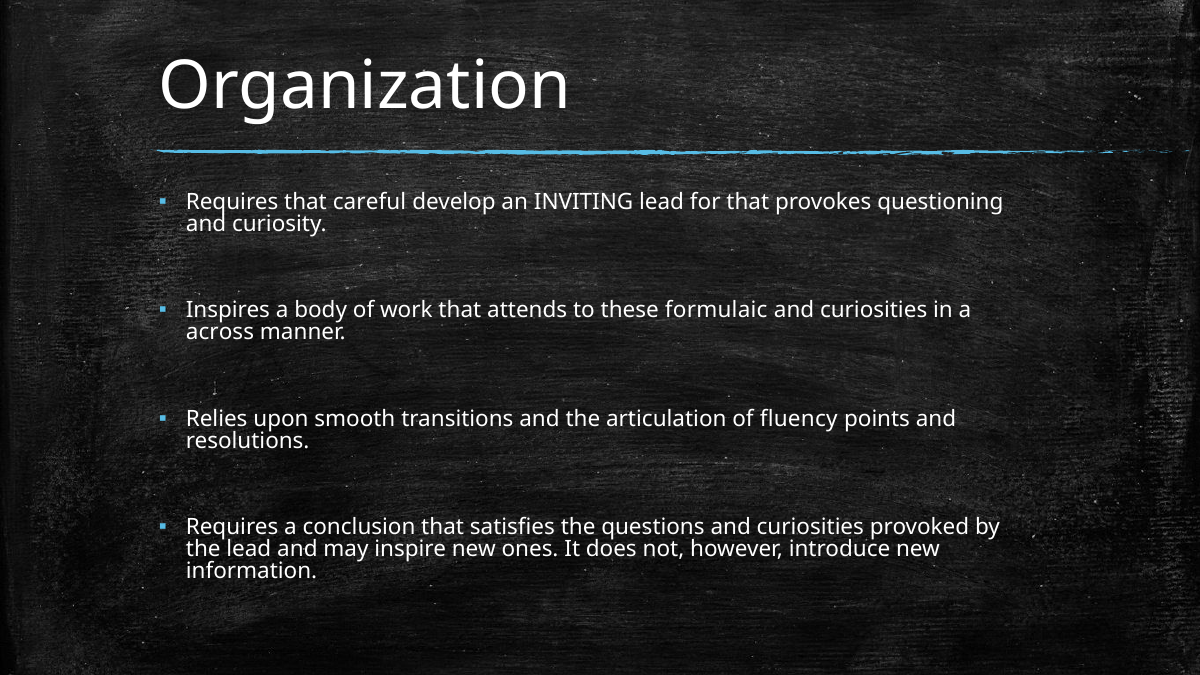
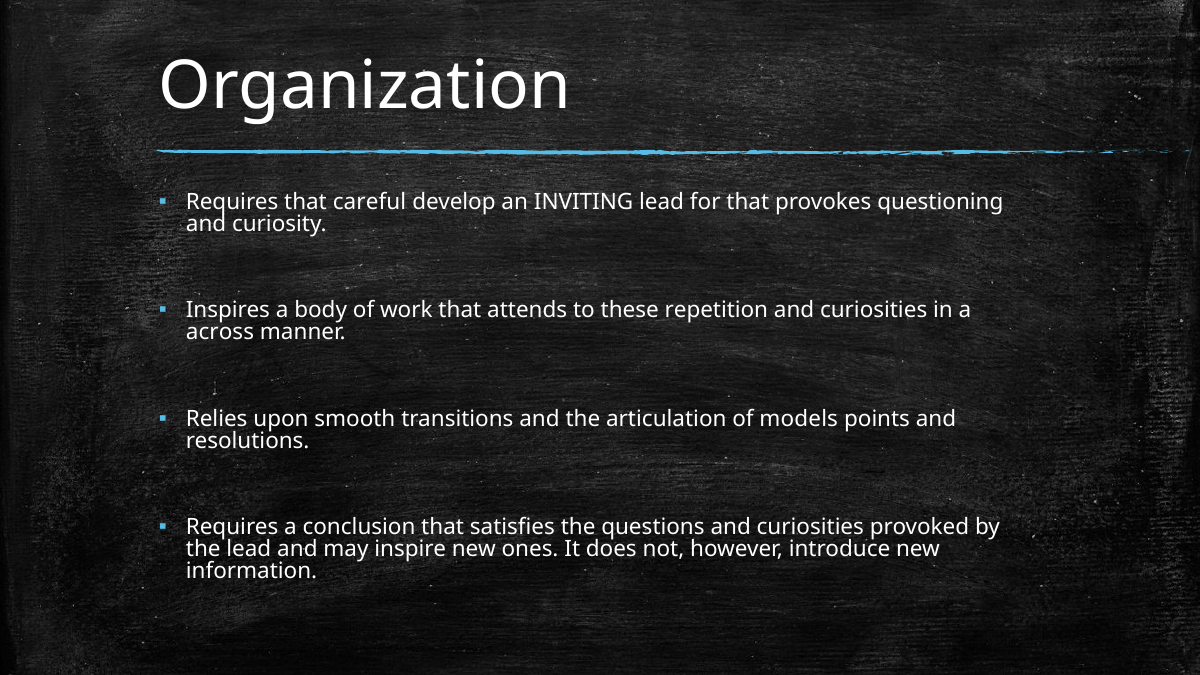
formulaic: formulaic -> repetition (716, 311)
fluency: fluency -> models (799, 419)
